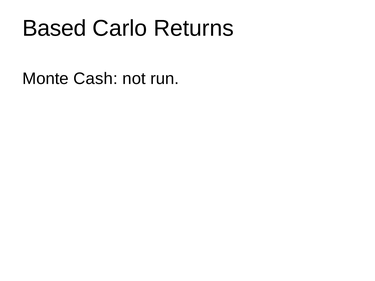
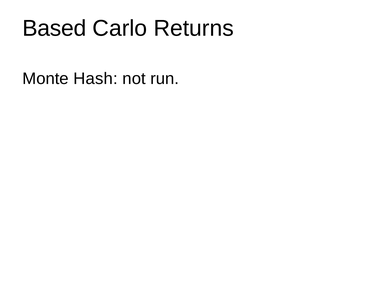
Cash: Cash -> Hash (96, 79)
